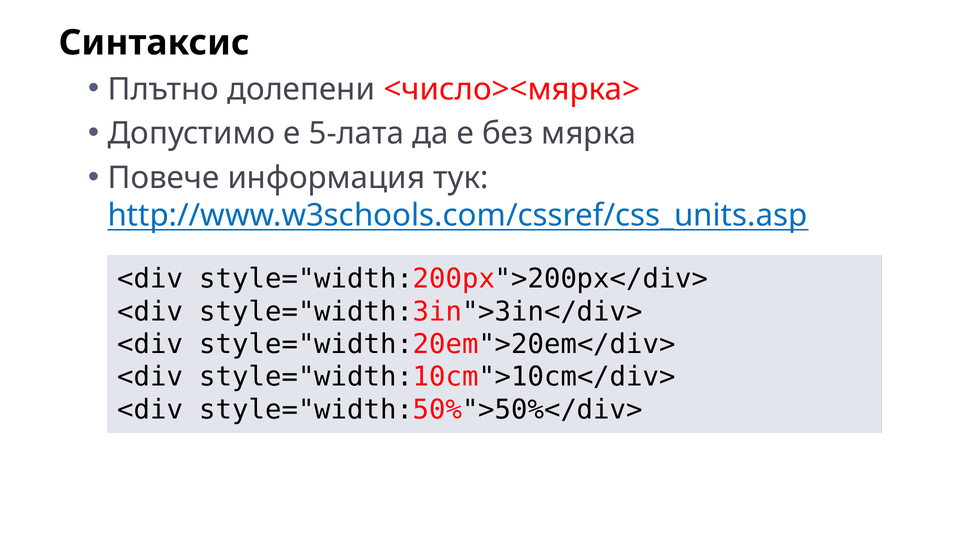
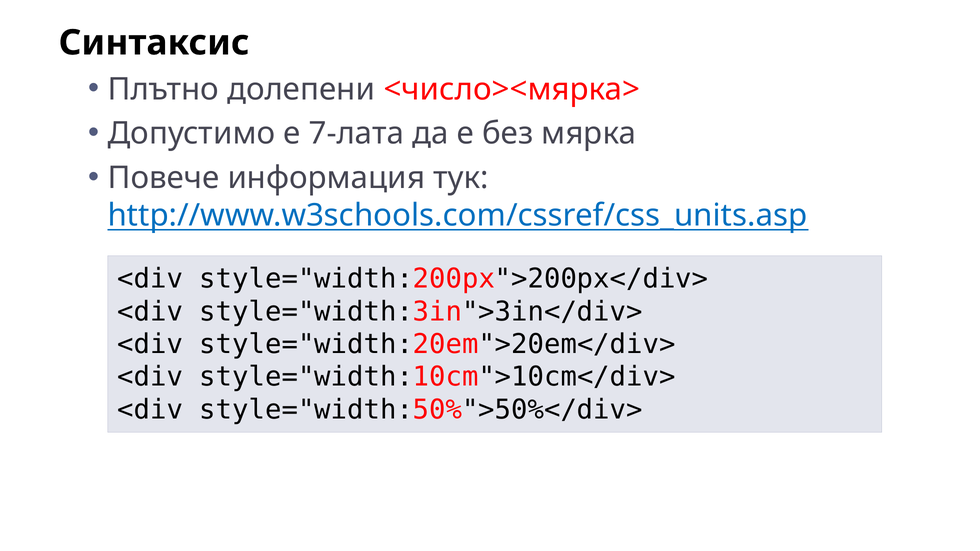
5-лата: 5-лата -> 7-лата (356, 134)
